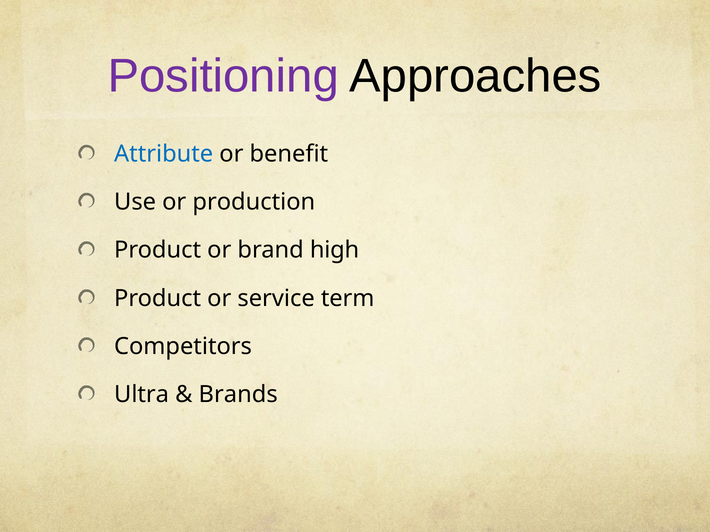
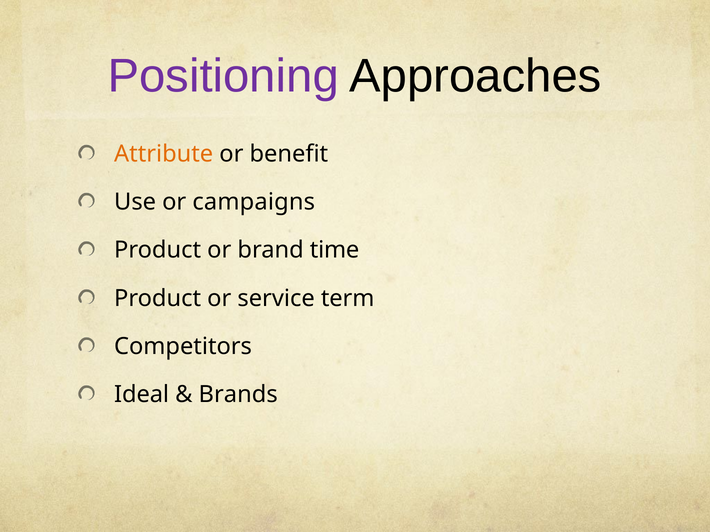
Attribute colour: blue -> orange (164, 154)
production: production -> campaigns (254, 202)
high: high -> time (335, 250)
Ultra: Ultra -> Ideal (142, 395)
